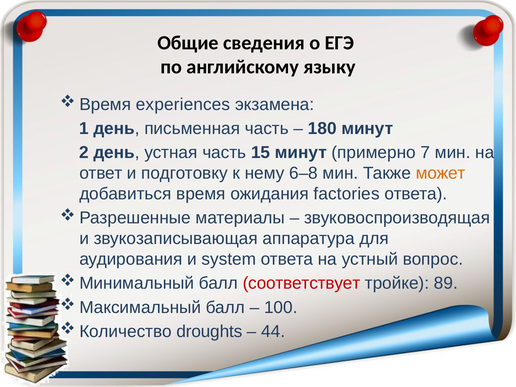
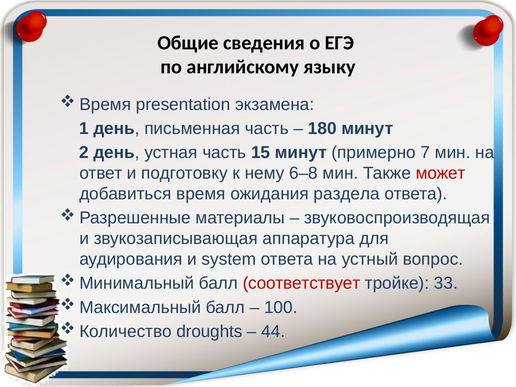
experiences: experiences -> presentation (183, 104)
может colour: orange -> red (441, 173)
factories: factories -> раздела (347, 194)
89: 89 -> 33 (446, 283)
